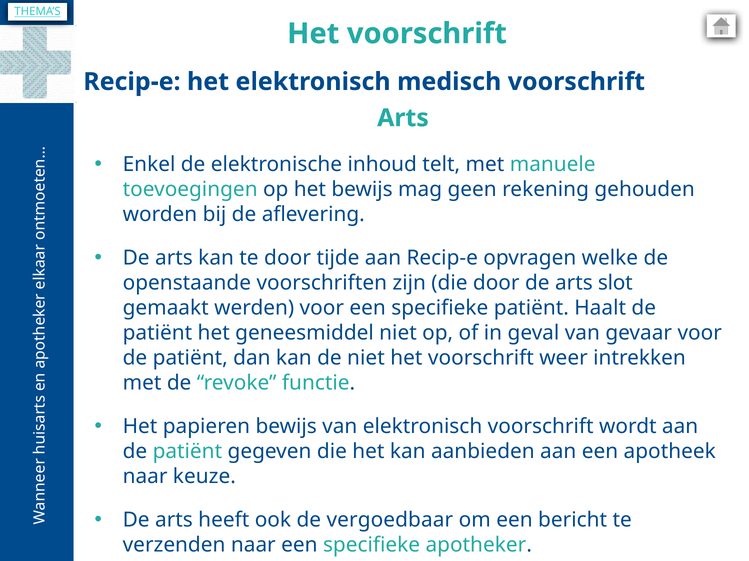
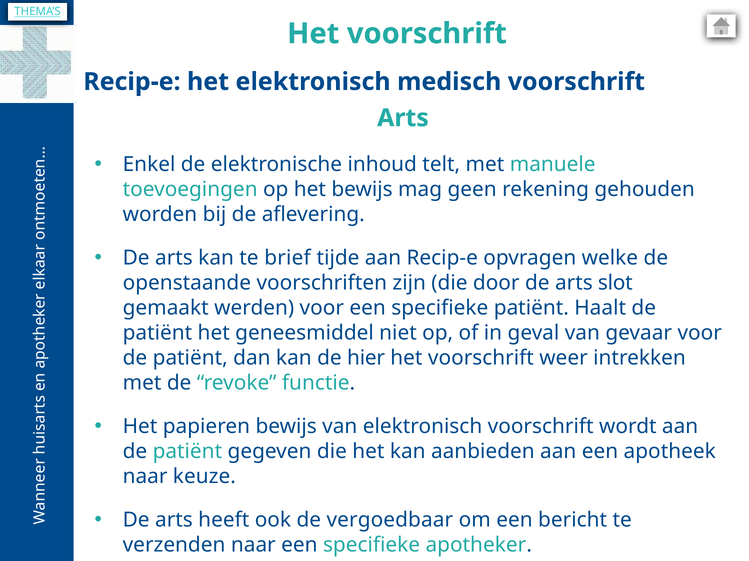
te door: door -> brief (288, 258)
de niet: niet -> hier (366, 358)
